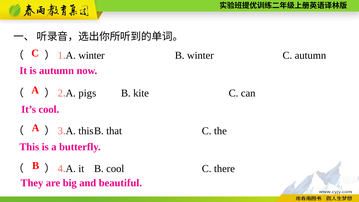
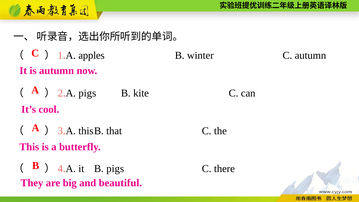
A winter: winter -> apples (91, 55)
B cool: cool -> pigs (115, 169)
